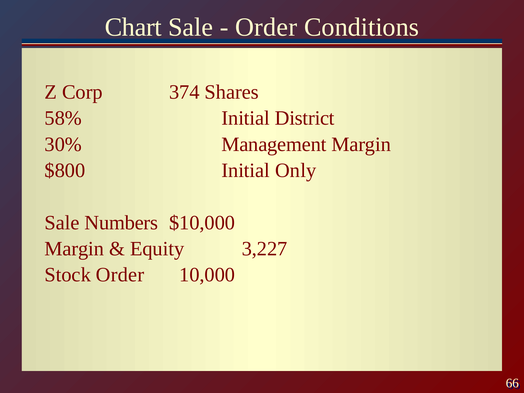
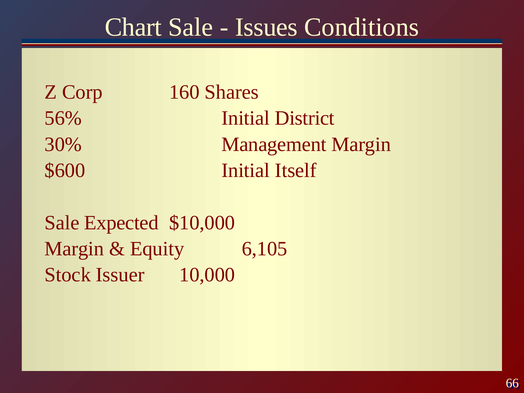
Order: Order -> Issues (266, 27)
374: 374 -> 160 (184, 92)
58%: 58% -> 56% (63, 118)
$800: $800 -> $600 (65, 170)
Only: Only -> Itself (296, 170)
Numbers: Numbers -> Expected (121, 223)
3,227: 3,227 -> 6,105 (265, 249)
Stock Order: Order -> Issuer (120, 275)
